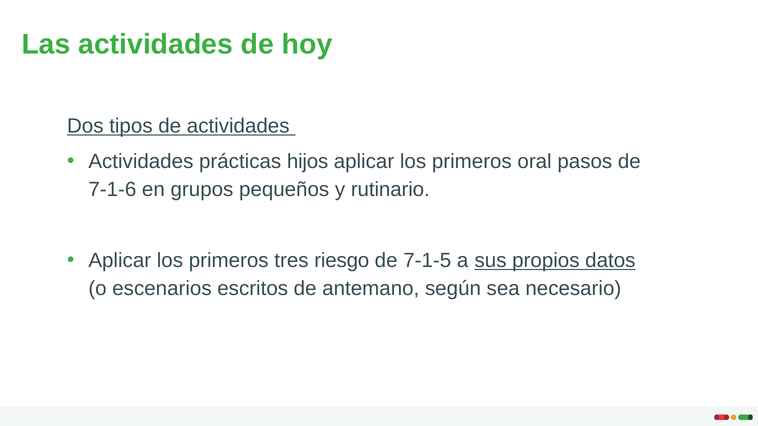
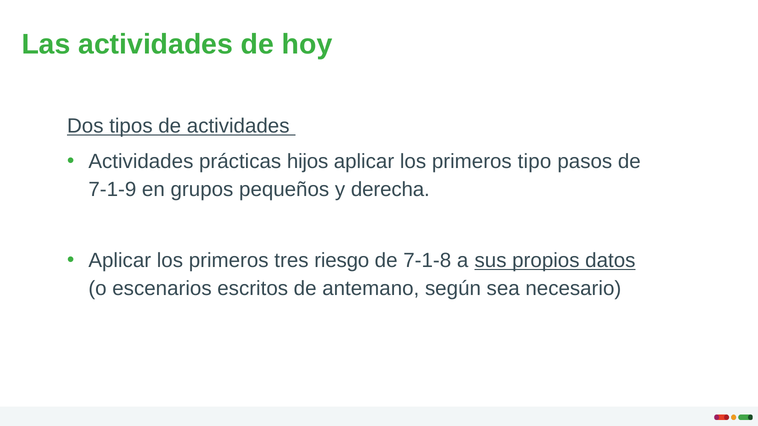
oral: oral -> tipo (534, 162)
7-1-6: 7-1-6 -> 7-1-9 (112, 190)
rutinario: rutinario -> derecha (390, 190)
7-1-5: 7-1-5 -> 7-1-8 (427, 261)
